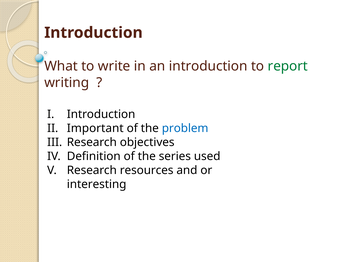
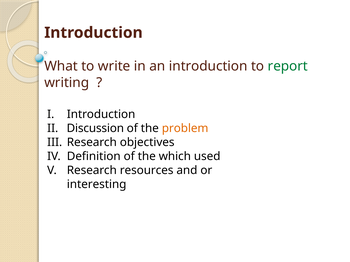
Important: Important -> Discussion (95, 129)
problem colour: blue -> orange (185, 129)
series: series -> which (175, 157)
